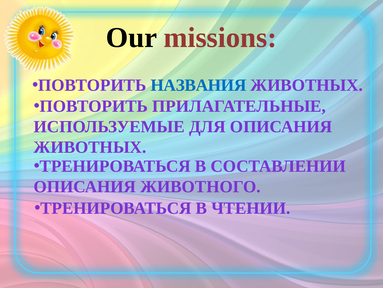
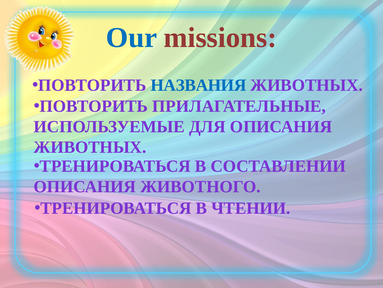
Our colour: black -> blue (131, 37)
